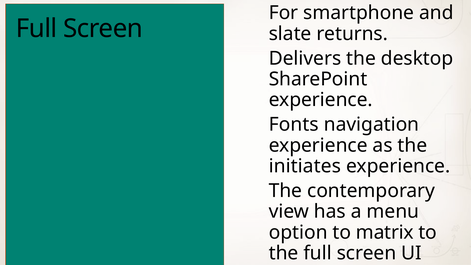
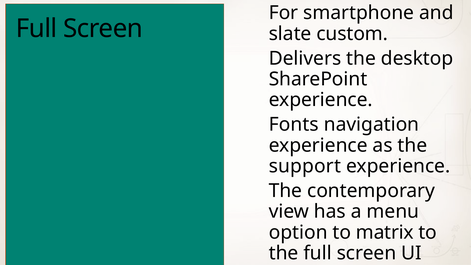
returns: returns -> custom (352, 34)
initiates: initiates -> support (305, 166)
